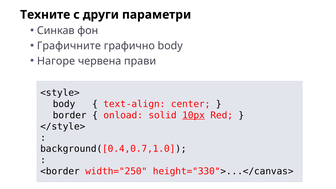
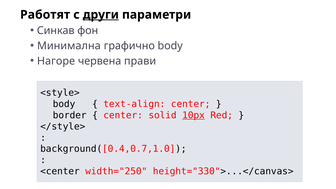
Техните: Техните -> Работят (45, 15)
други underline: none -> present (101, 15)
Графичните: Графичните -> Минимална (69, 46)
onload: onload -> center (123, 115)
<border: <border -> <center (60, 171)
